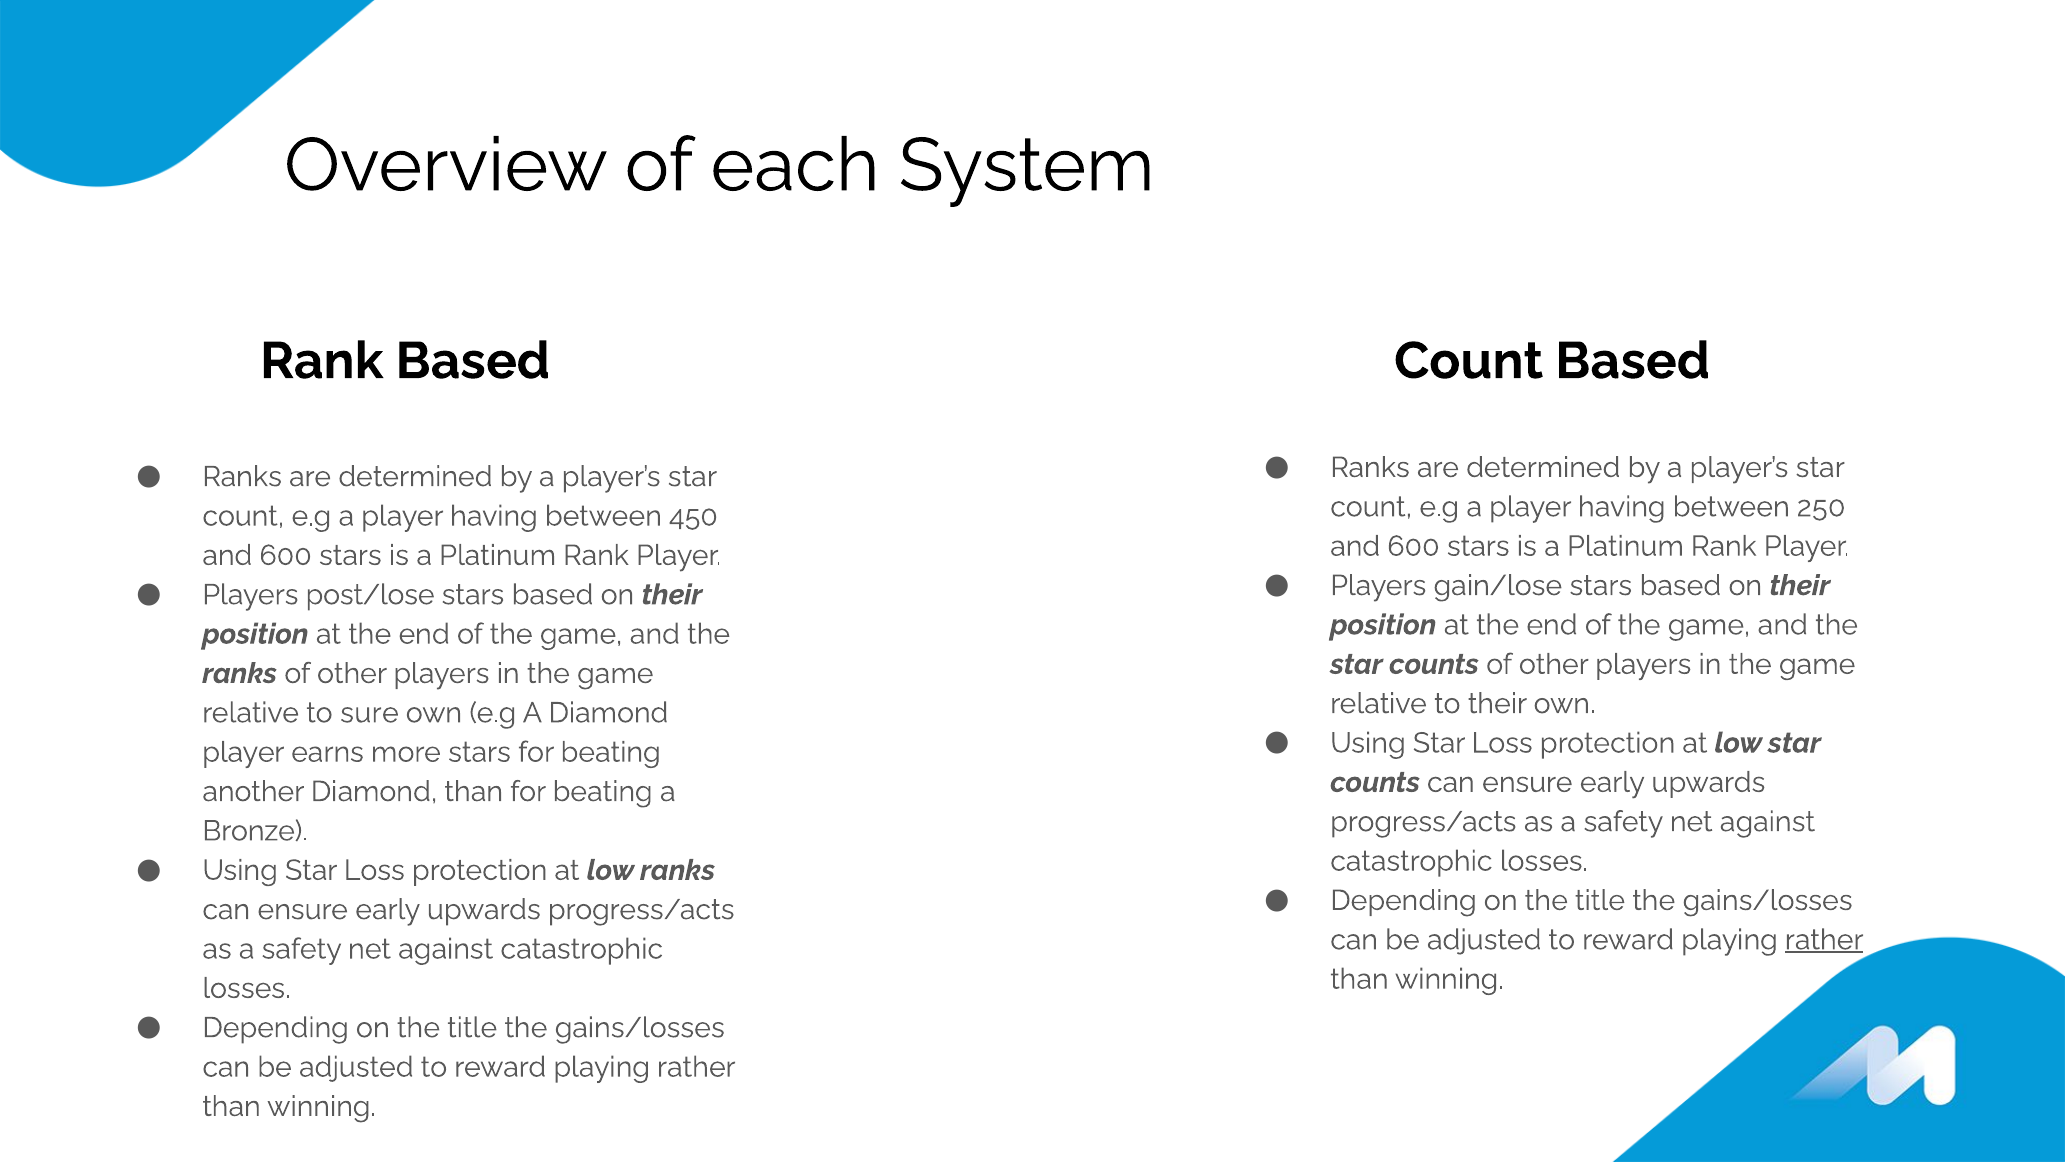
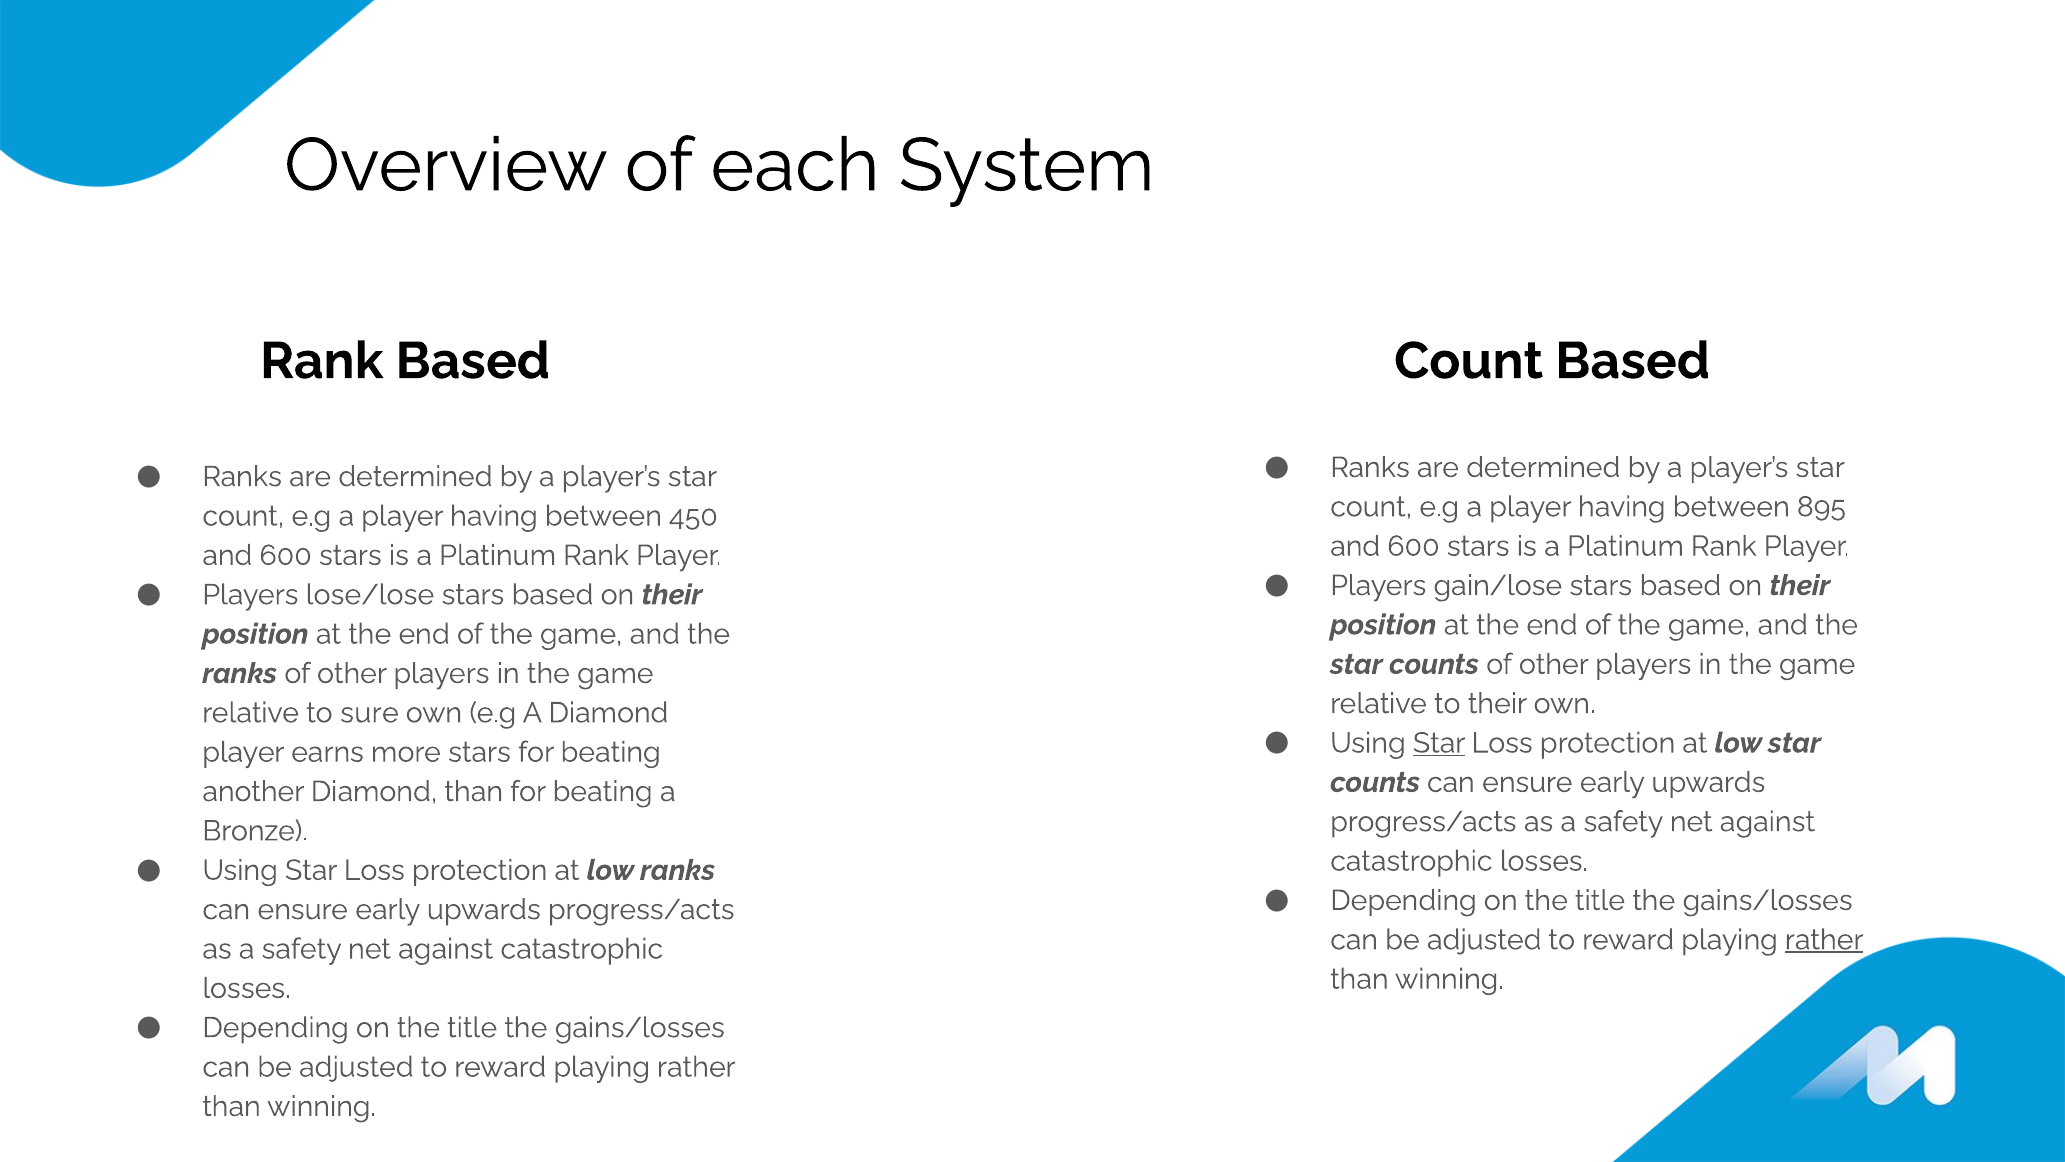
250: 250 -> 895 (1821, 507)
post/lose: post/lose -> lose/lose (370, 595)
Star underline: none -> present (1439, 743)
